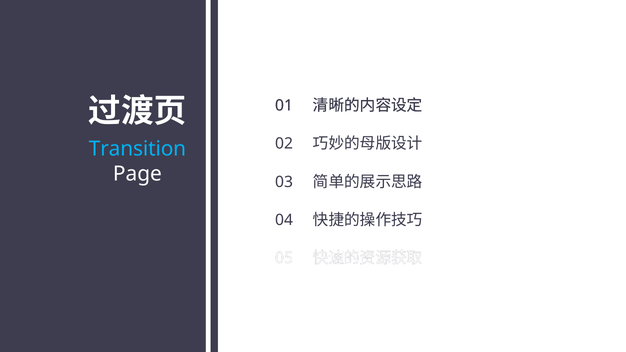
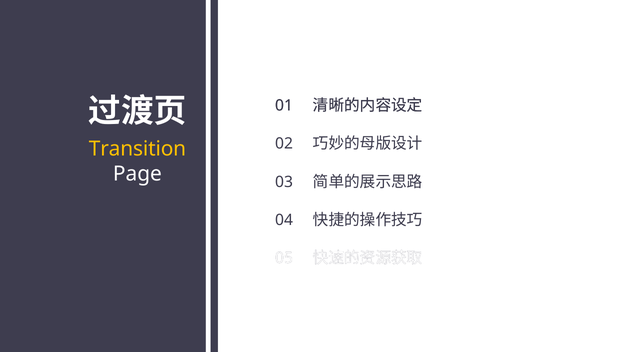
Transition colour: light blue -> yellow (137, 149)
